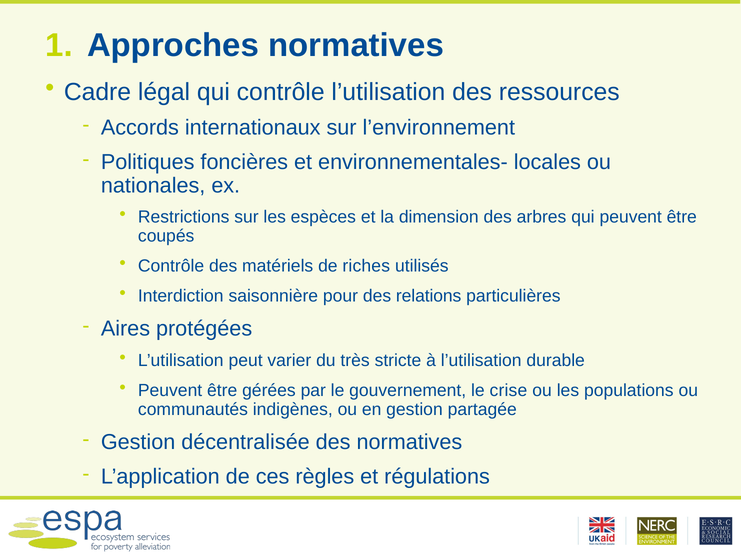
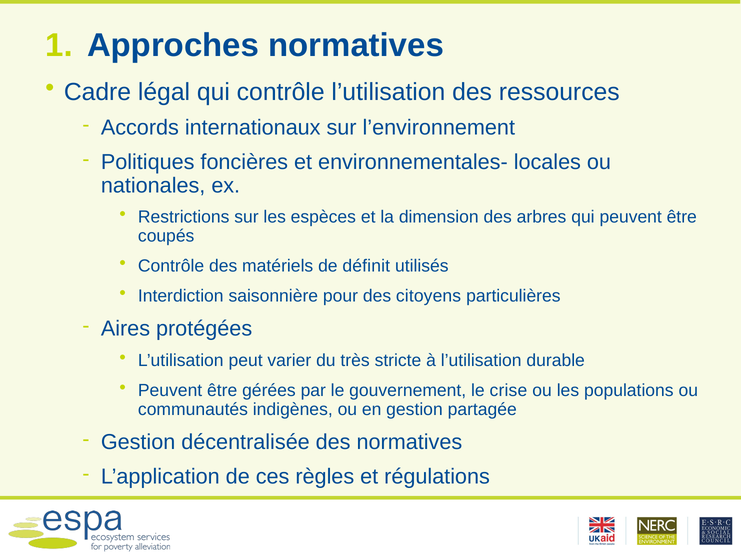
riches: riches -> définit (366, 266)
relations: relations -> citoyens (429, 296)
